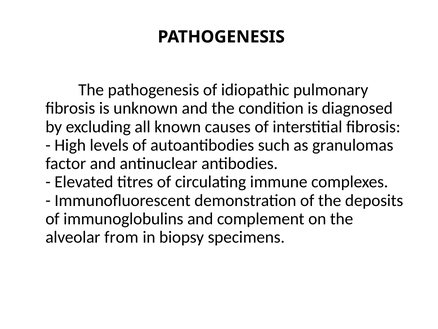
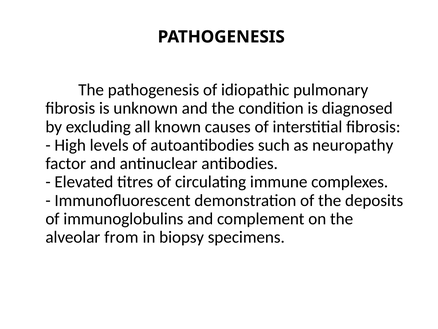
granulomas: granulomas -> neuropathy (353, 145)
